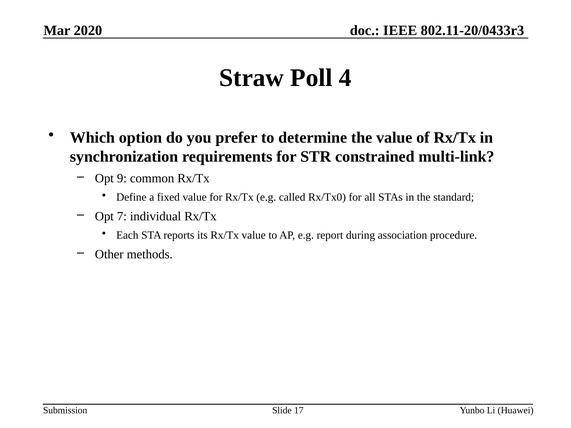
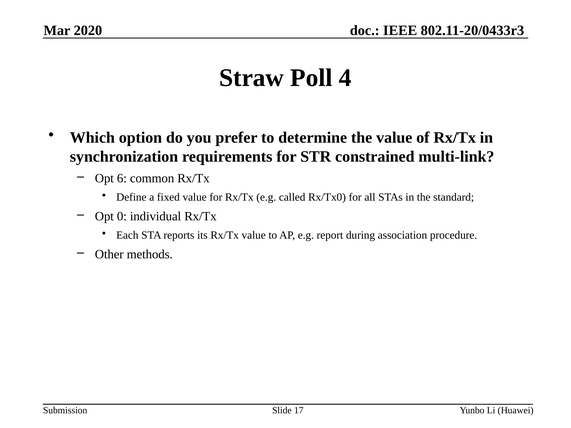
9: 9 -> 6 (122, 178)
7: 7 -> 0 (122, 217)
